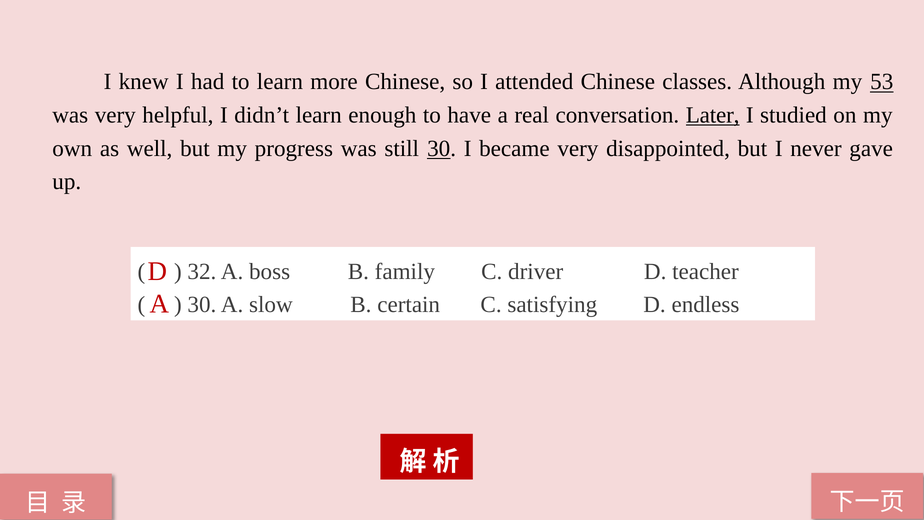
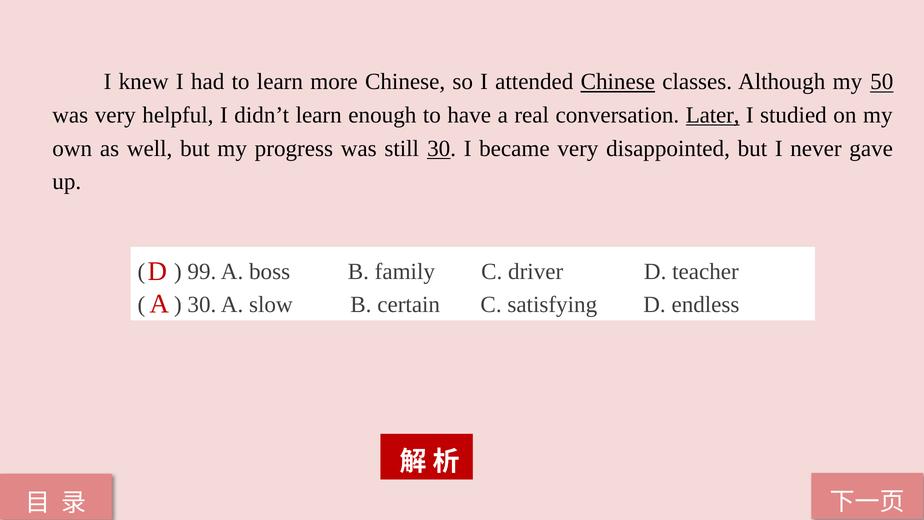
Chinese underline: none -> present (618, 82)
53: 53 -> 50 (882, 82)
32: 32 -> 99 (202, 271)
